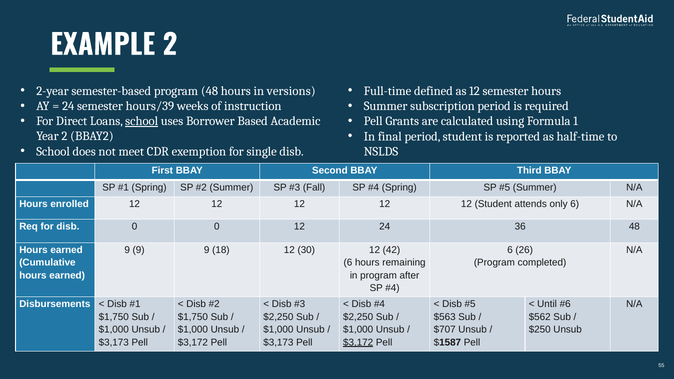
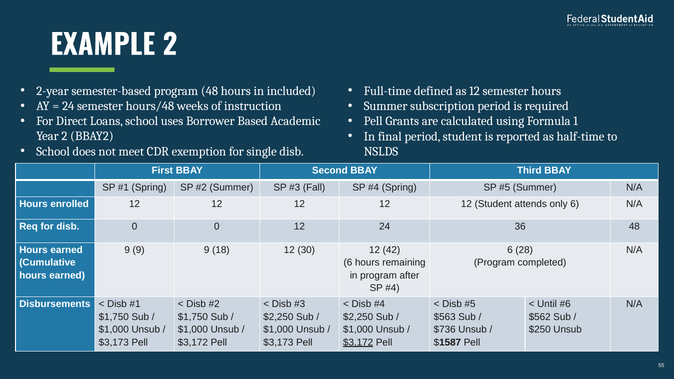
versions: versions -> included (291, 91)
hours/39: hours/39 -> hours/48 (150, 106)
school underline: present -> none (142, 121)
26: 26 -> 28 (524, 250)
$707: $707 -> $736 (445, 330)
